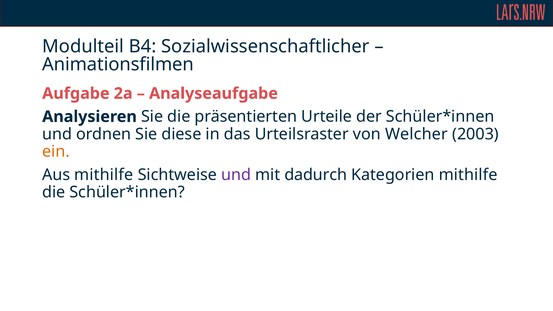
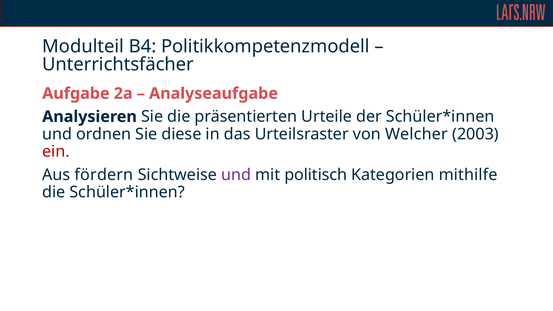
Sozialwissenschaftlicher: Sozialwissenschaftlicher -> Politikkompetenzmodell (265, 46)
Animationsfilmen: Animationsfilmen -> Unterrichtsfächer (118, 64)
ein colour: orange -> red (56, 152)
Aus mithilfe: mithilfe -> fördern (104, 175)
dadurch: dadurch -> politisch (316, 175)
